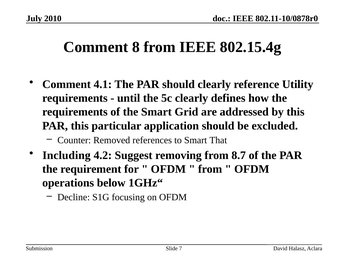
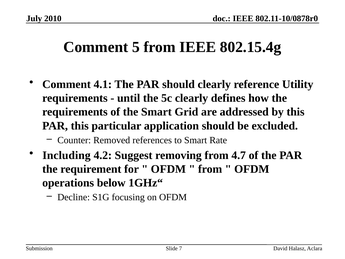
8: 8 -> 5 (136, 47)
That: That -> Rate (218, 140)
8.7: 8.7 -> 4.7 (239, 155)
